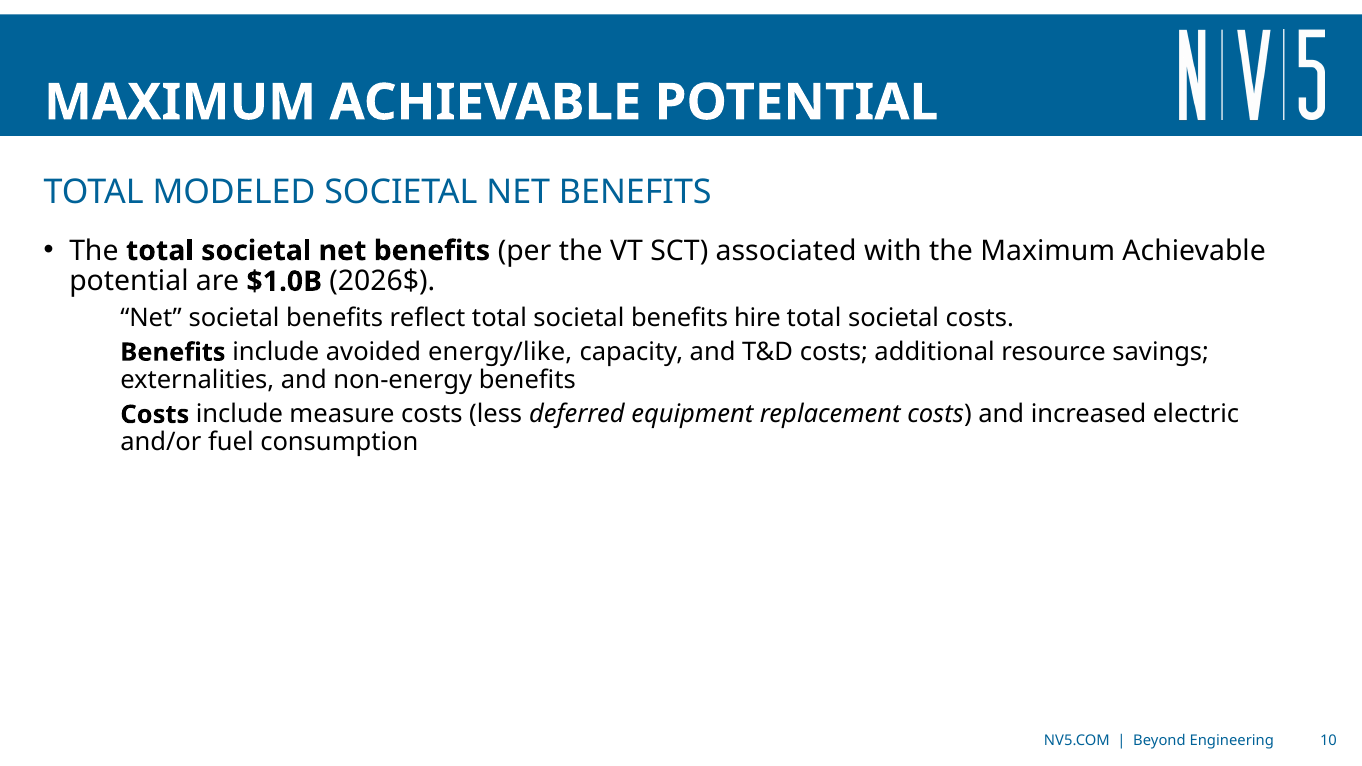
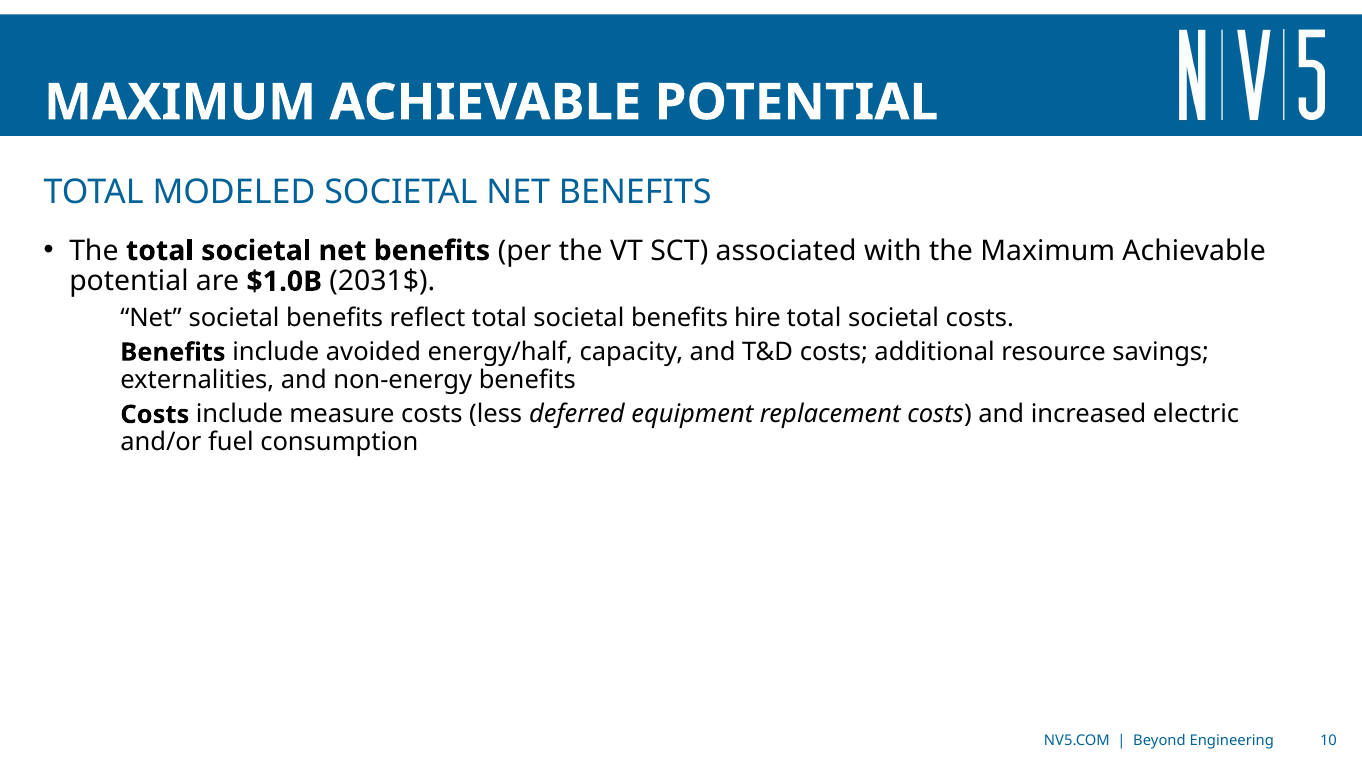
2026$: 2026$ -> 2031$ (382, 281)
energy/like: energy/like -> energy/half (500, 352)
